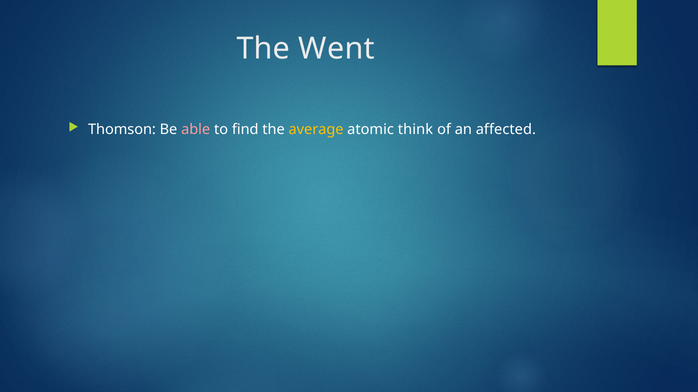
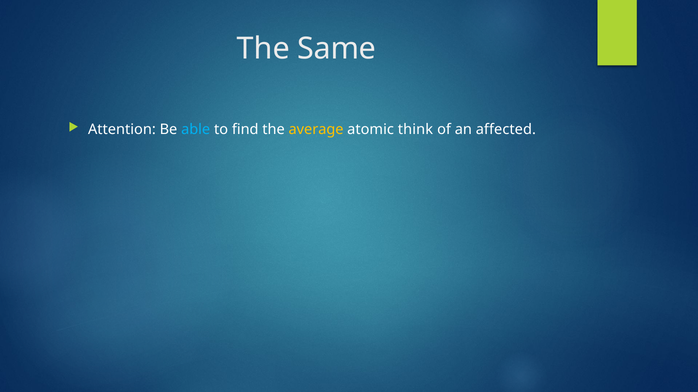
Went: Went -> Same (337, 49)
Thomson: Thomson -> Attention (122, 130)
able colour: pink -> light blue (196, 130)
